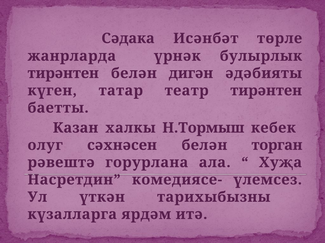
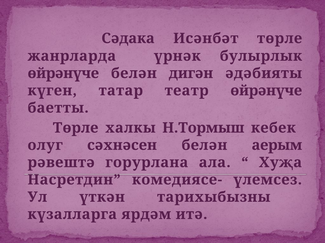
тирәнтен: тирәнтен -> өйрәнүче (63, 74)
театр тирәнтен: тирәнтен -> өйрәнүче (266, 91)
Казан: Казан -> Төрле (76, 128)
торган: торган -> аерым (277, 146)
